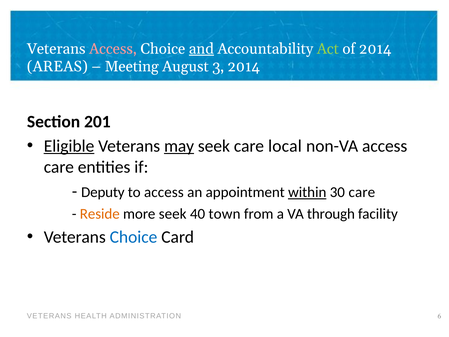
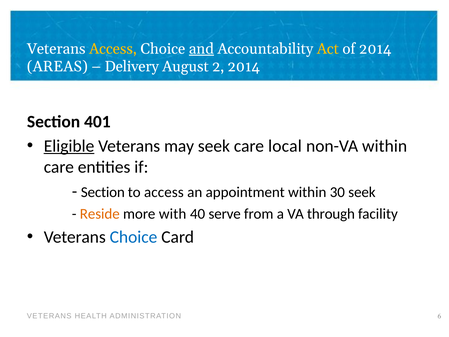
Access colour: pink -> yellow (113, 49)
Act colour: light green -> yellow (328, 49)
Meeting: Meeting -> Delivery (132, 67)
3: 3 -> 2 (218, 67)
201: 201 -> 401 (97, 121)
may underline: present -> none (179, 146)
non-VA access: access -> within (385, 146)
Deputy: Deputy -> Section (103, 192)
within underline: present -> none (307, 192)
30 care: care -> seek (362, 192)
more seek: seek -> with (173, 214)
town: town -> serve (225, 214)
